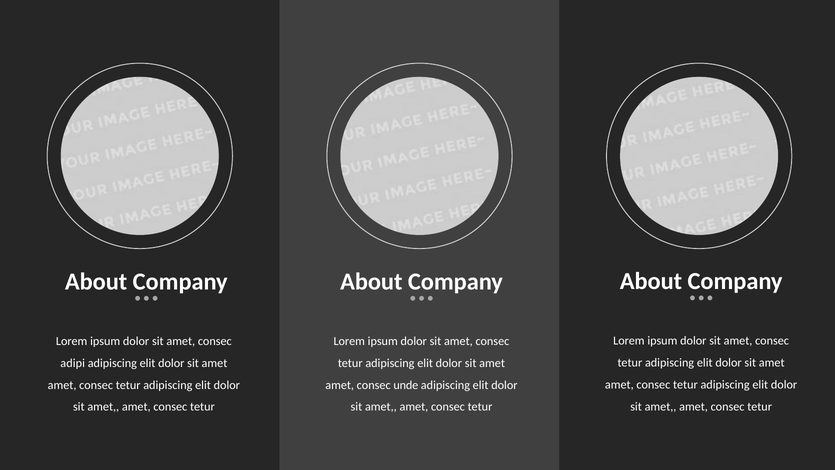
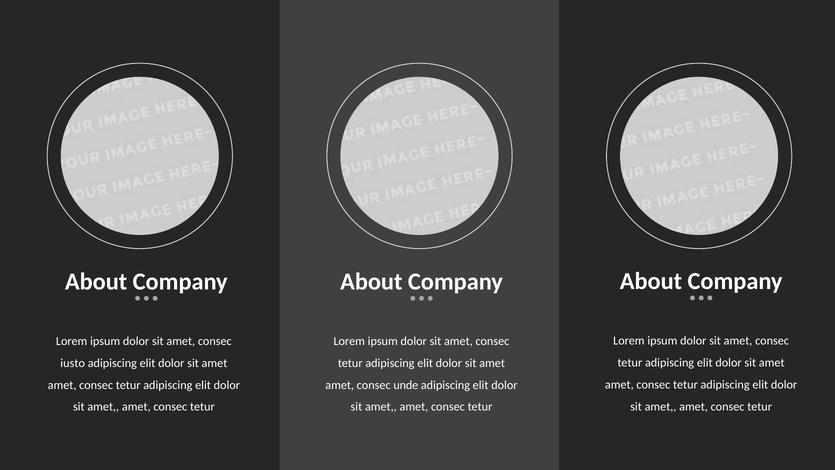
adipi: adipi -> iusto (73, 363)
